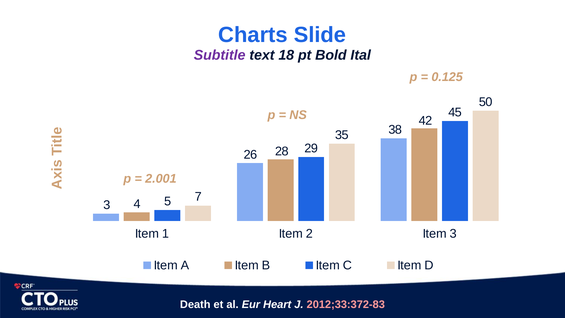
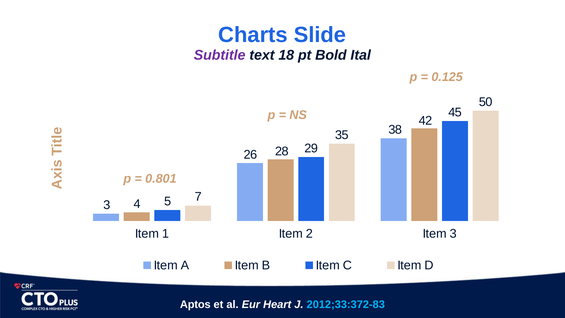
2.001: 2.001 -> 0.801 (161, 179)
Death: Death -> Aptos (195, 304)
2012;33:372-83 colour: pink -> light blue (346, 304)
